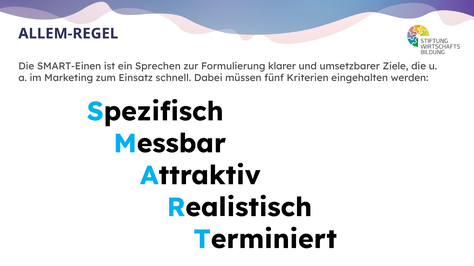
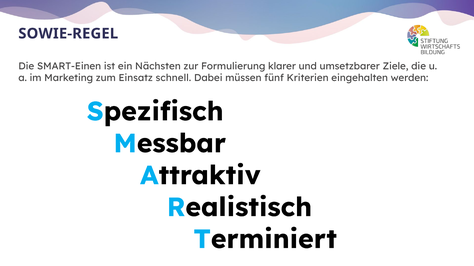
ALLEM-REGEL: ALLEM-REGEL -> SOWIE-REGEL (68, 34)
Sprechen: Sprechen -> Nächsten (158, 66)
